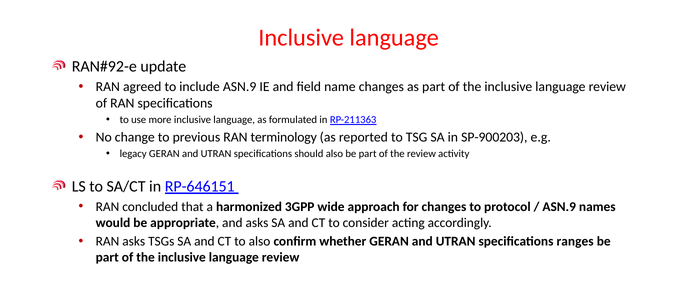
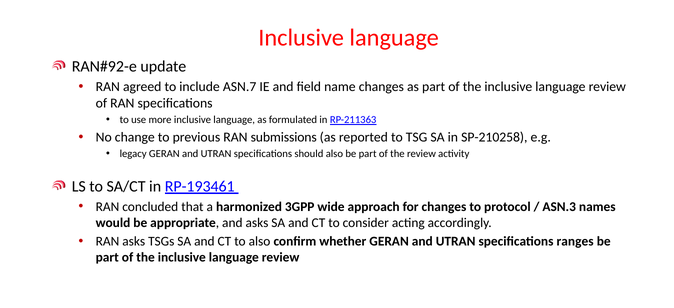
include ASN.9: ASN.9 -> ASN.7 (240, 87)
terminology: terminology -> submissions (284, 138)
SP-900203: SP-900203 -> SP-210258 (494, 138)
RP-646151: RP-646151 -> RP-193461 (200, 186)
ASN.9: ASN.9 -> ASN.3 (559, 207)
